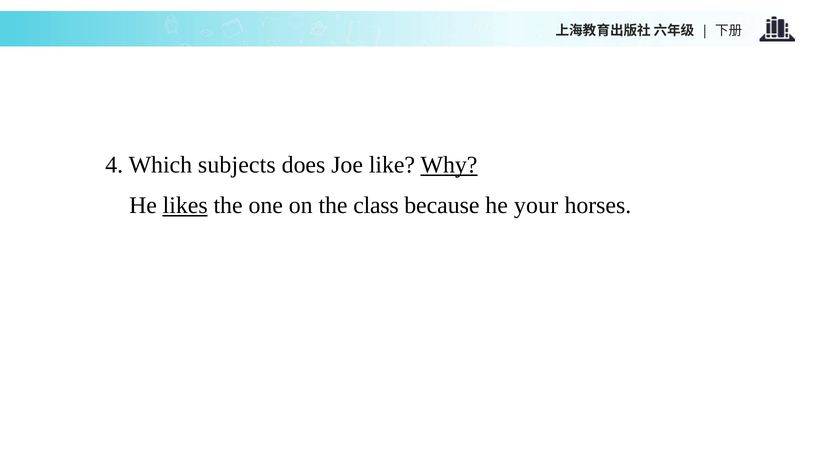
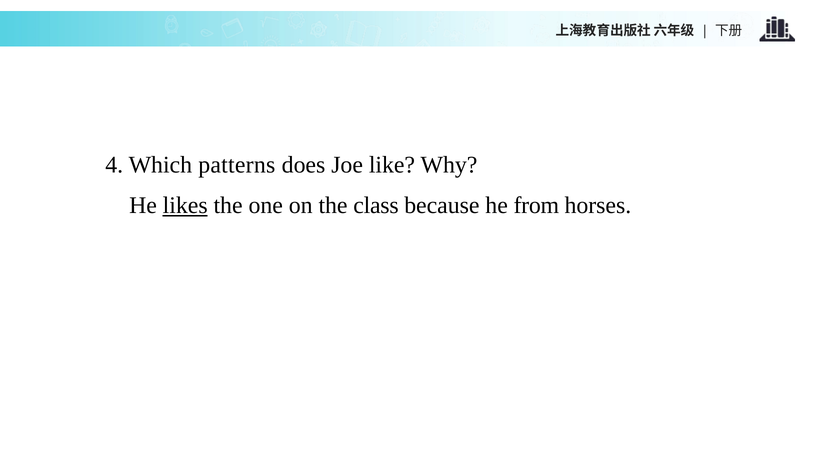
subjects: subjects -> patterns (237, 165)
Why underline: present -> none (449, 165)
your: your -> from (536, 205)
